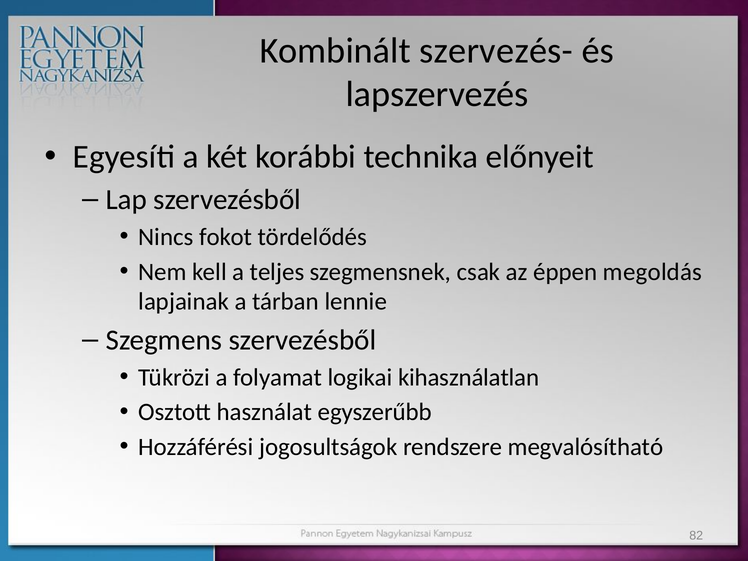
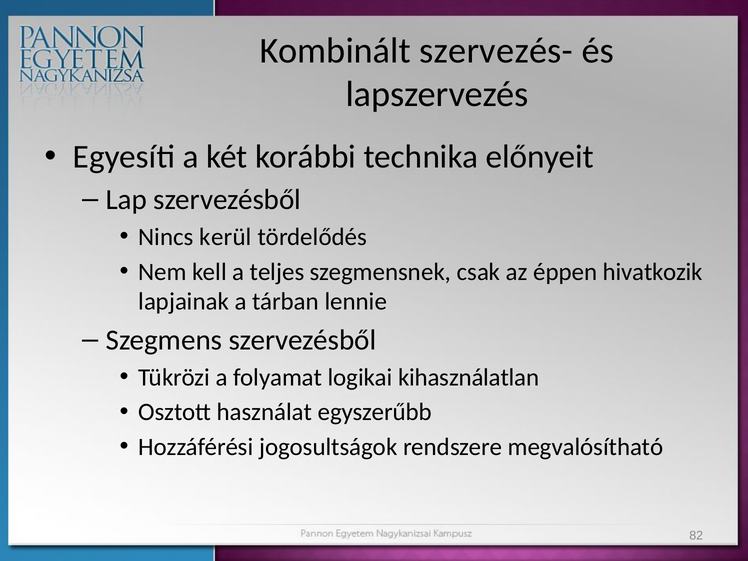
fokot: fokot -> kerül (226, 237)
megoldás: megoldás -> hivatkozik (653, 272)
